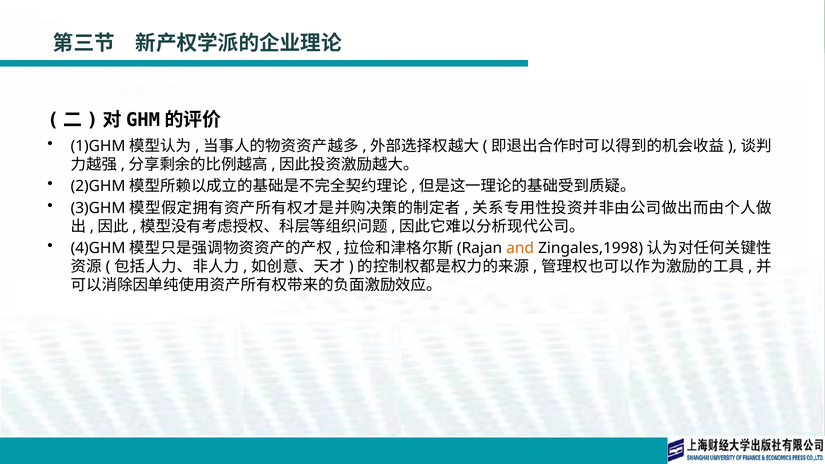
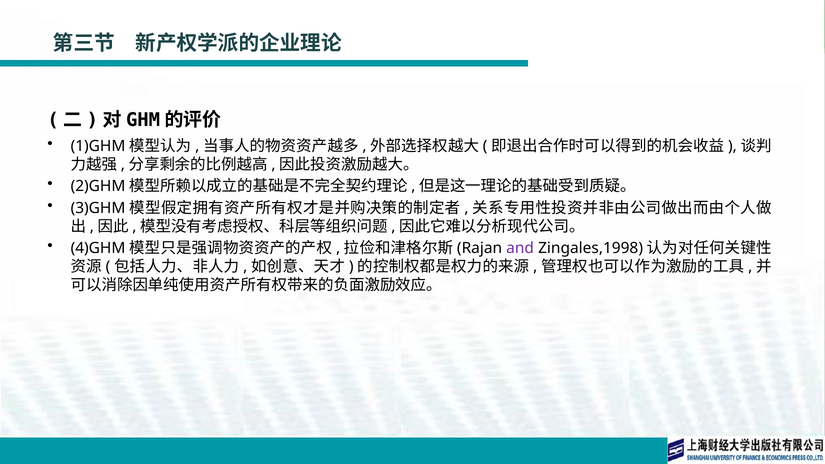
and colour: orange -> purple (520, 248)
